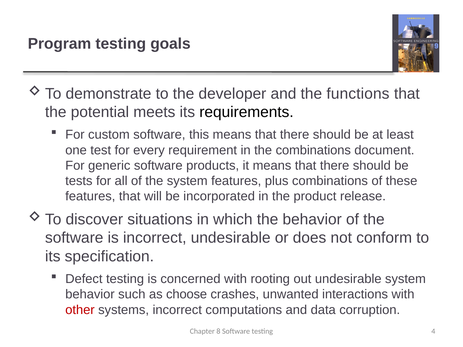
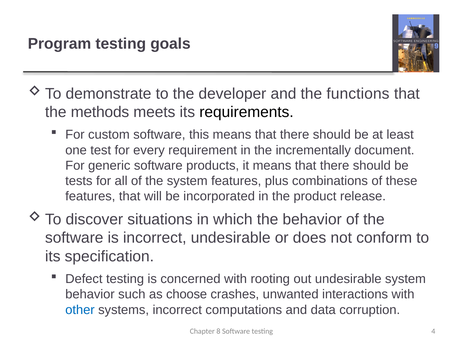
potential: potential -> methods (100, 112)
the combinations: combinations -> incrementally (313, 150)
other colour: red -> blue (80, 310)
